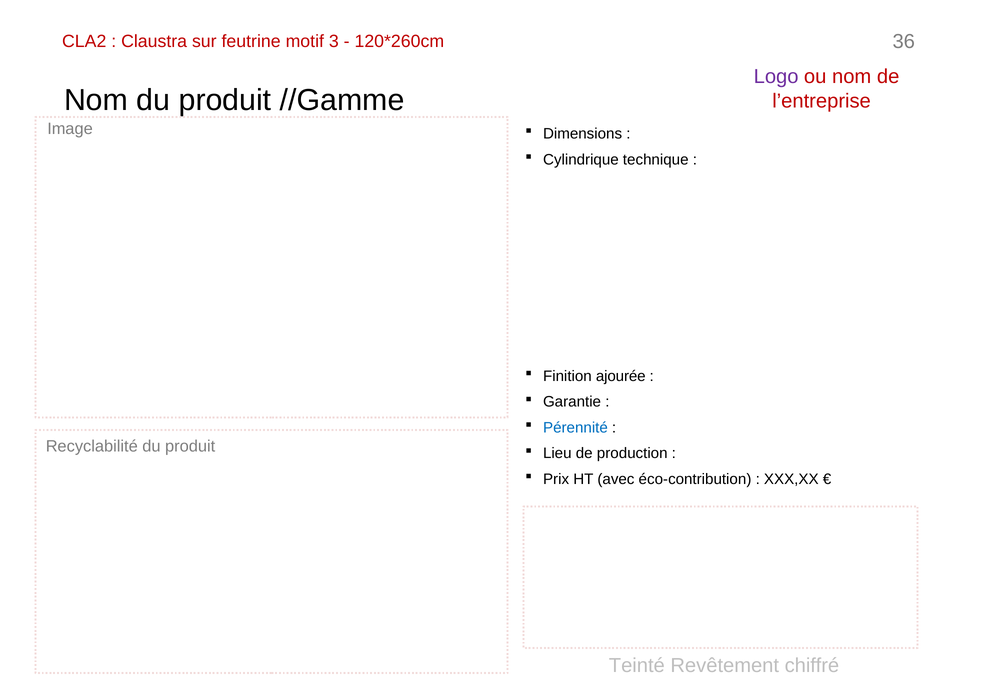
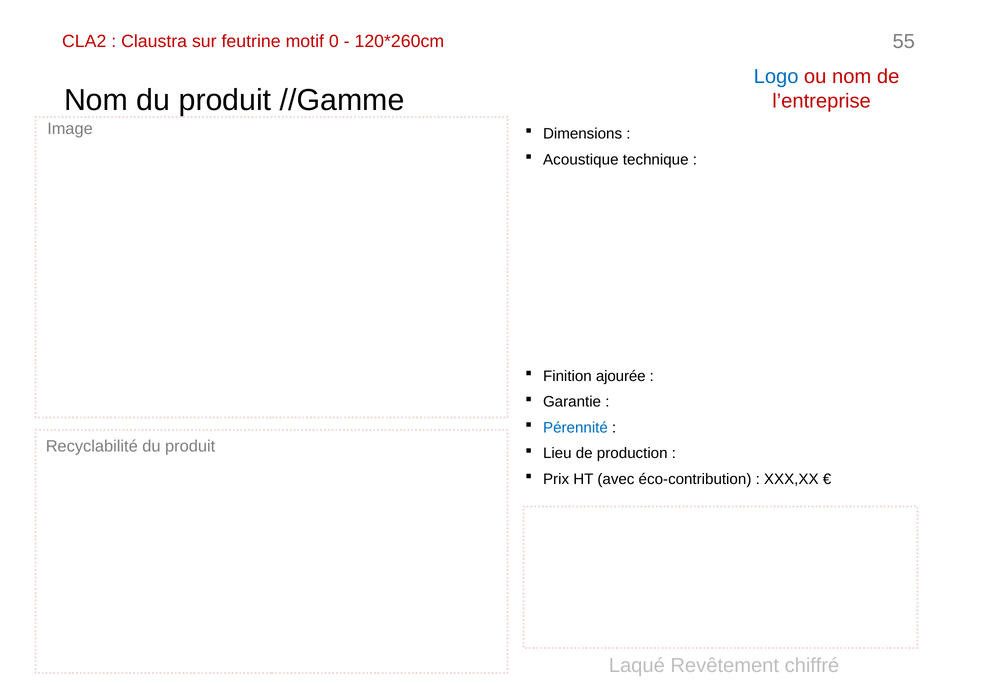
3: 3 -> 0 (334, 41)
36: 36 -> 55 (904, 42)
Logo colour: purple -> blue (776, 77)
Cylindrique: Cylindrique -> Acoustique (581, 160)
Teinté: Teinté -> Laqué (637, 665)
